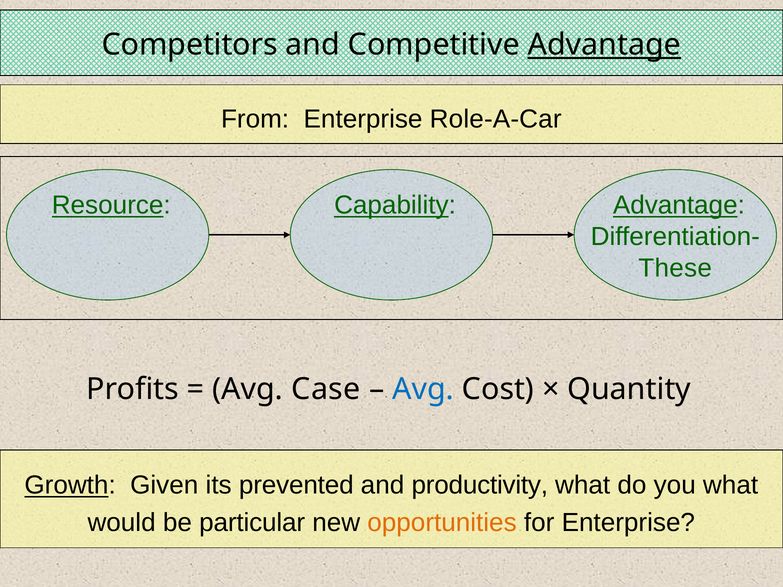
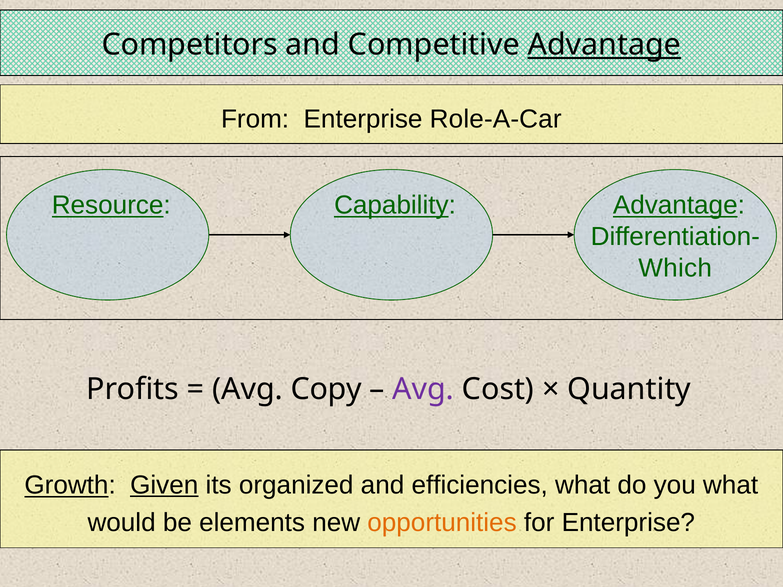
These: These -> Which (675, 268)
Case: Case -> Copy (326, 390)
Avg colour: blue -> purple (423, 390)
Given underline: none -> present (164, 485)
prevented: prevented -> organized (296, 485)
productivity: productivity -> efficiencies (480, 485)
particular: particular -> elements (252, 523)
